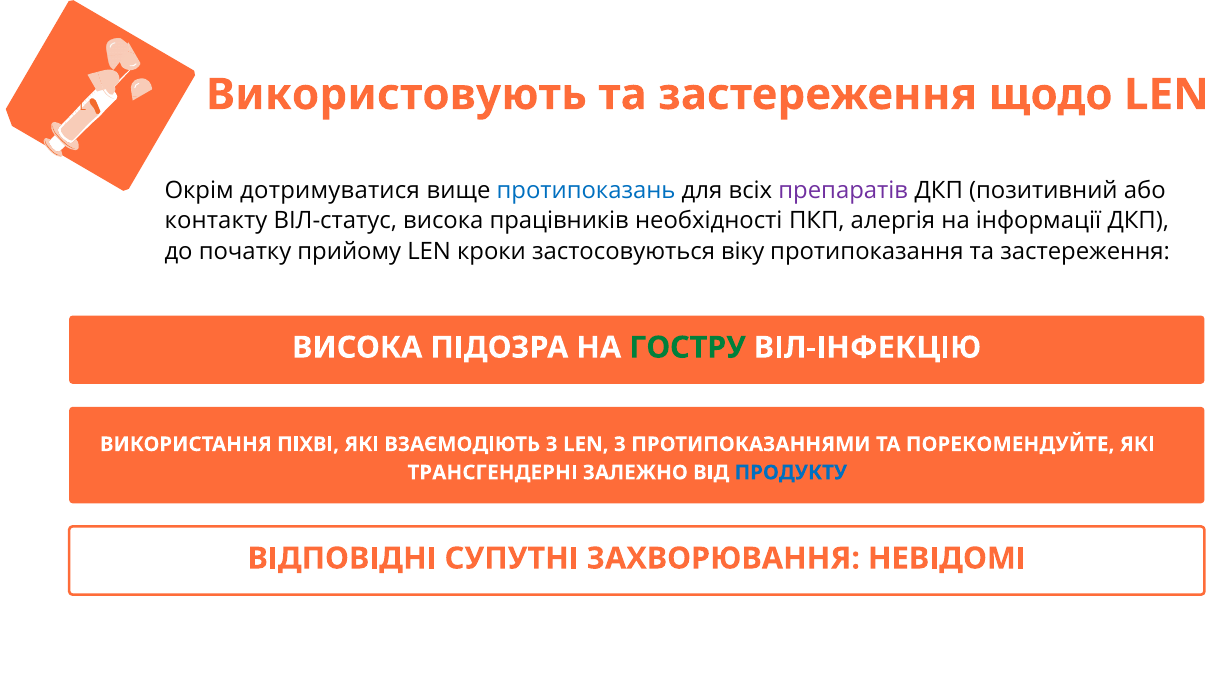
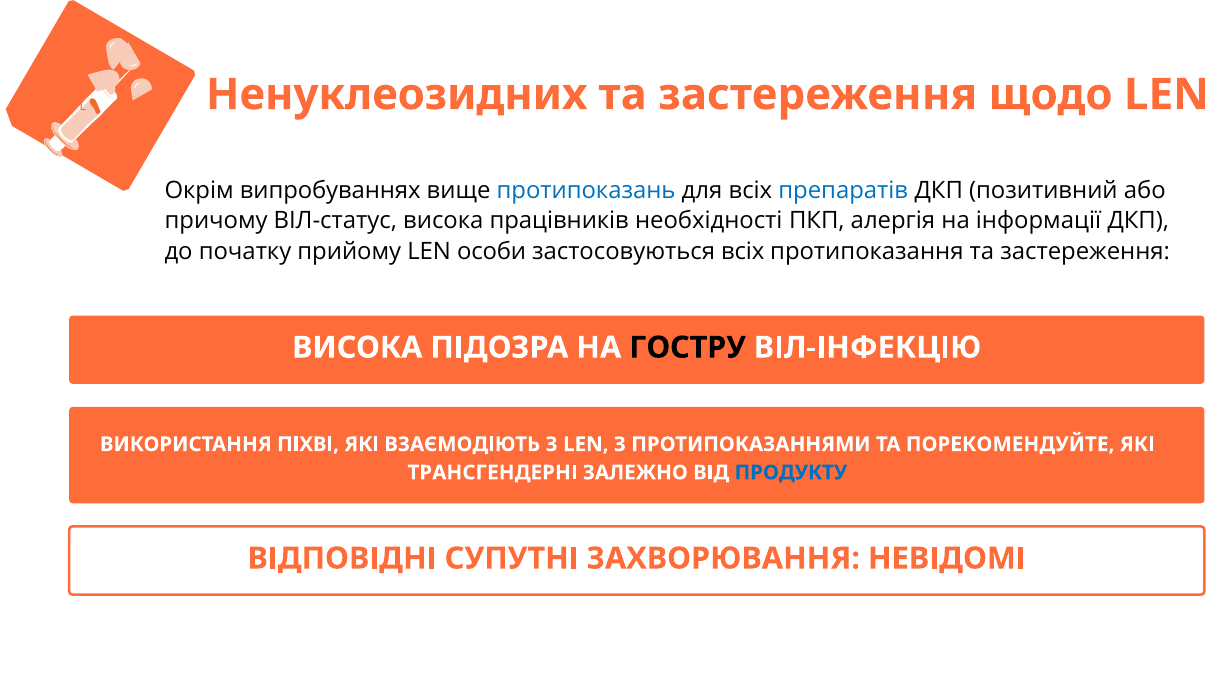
Використовують: Використовують -> Ненуклеозидних (397, 95)
дотримуватися: дотримуватися -> випробуваннях (330, 191)
препаратів colour: purple -> blue (843, 191)
контакту: контакту -> причому (216, 221)
кроки: кроки -> особи (492, 251)
застосовуються віку: віку -> всіх (743, 251)
ГОСТРУ colour: green -> black (688, 347)
